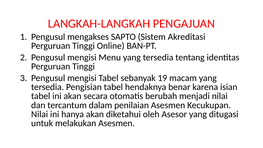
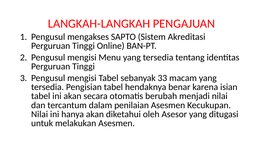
19: 19 -> 33 (162, 78)
